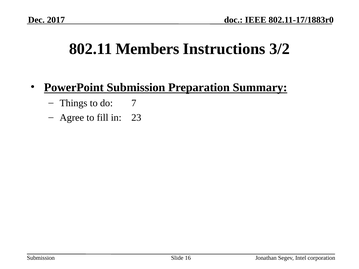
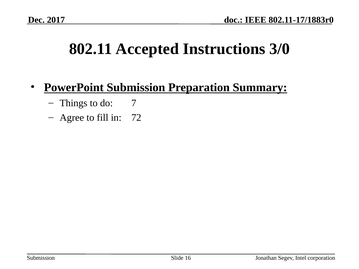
Members: Members -> Accepted (147, 49)
3/2: 3/2 -> 3/0 (280, 49)
23: 23 -> 72 (136, 118)
